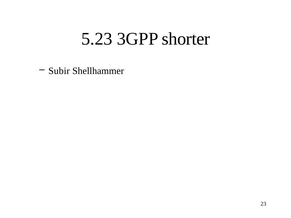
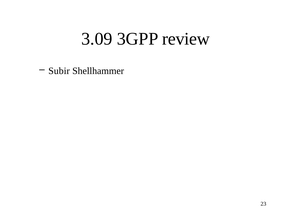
5.23: 5.23 -> 3.09 (97, 39)
shorter: shorter -> review (186, 39)
